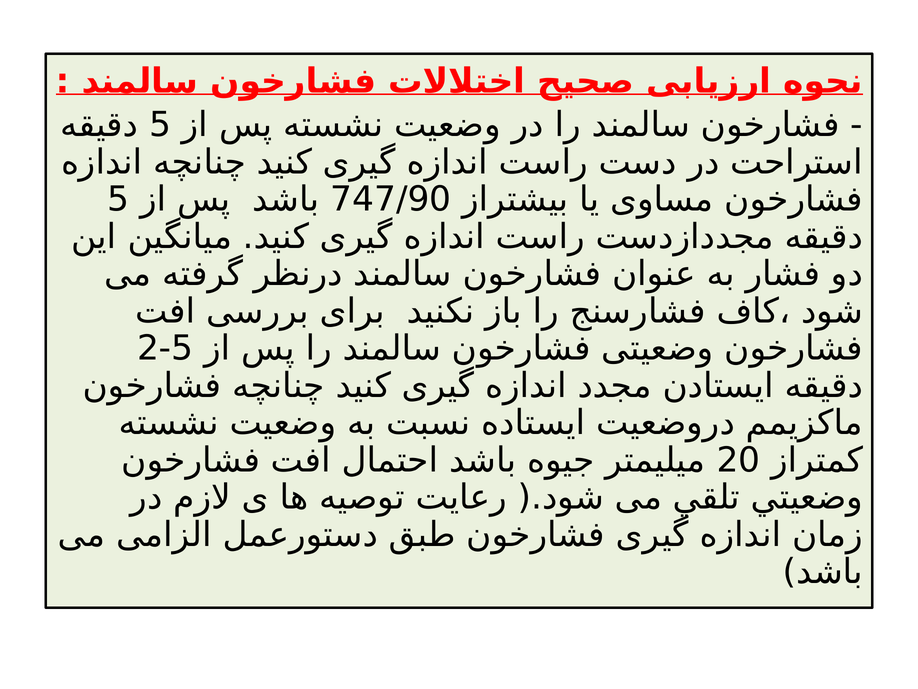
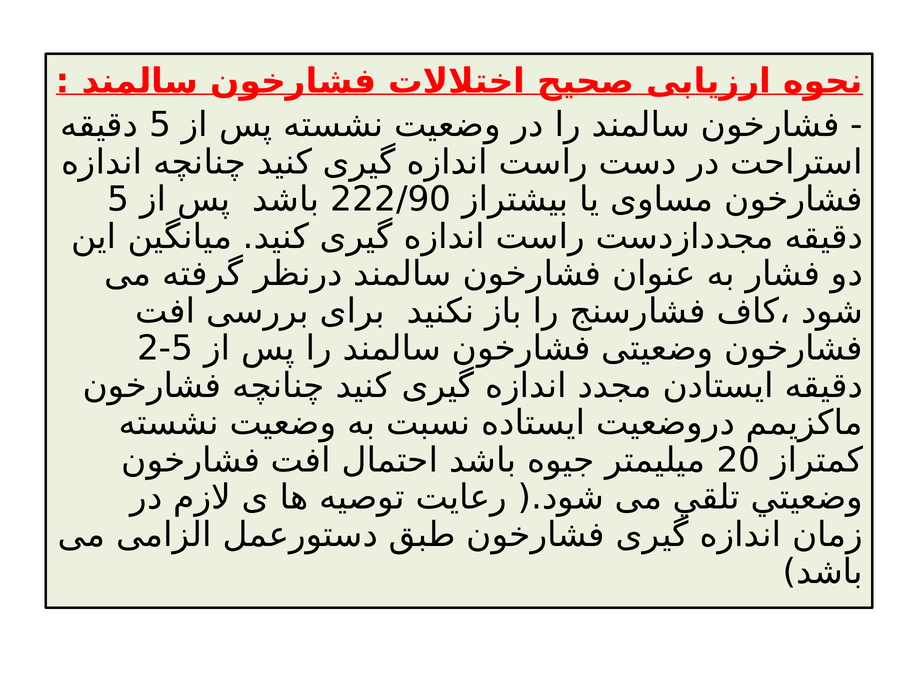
747/90: 747/90 -> 222/90 (391, 199)
